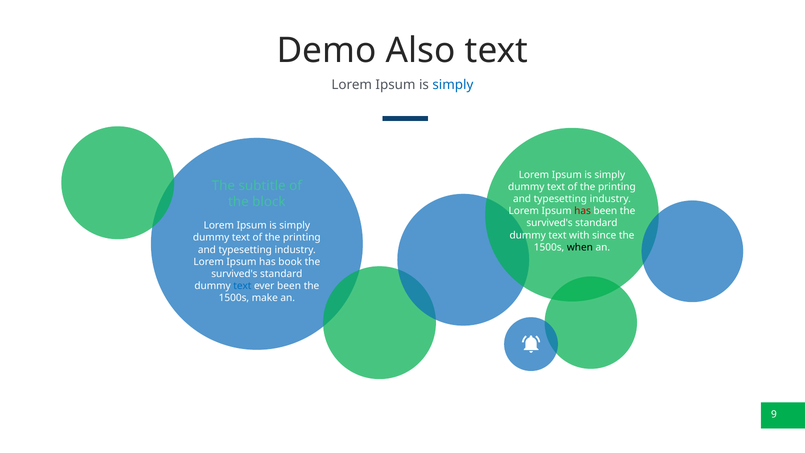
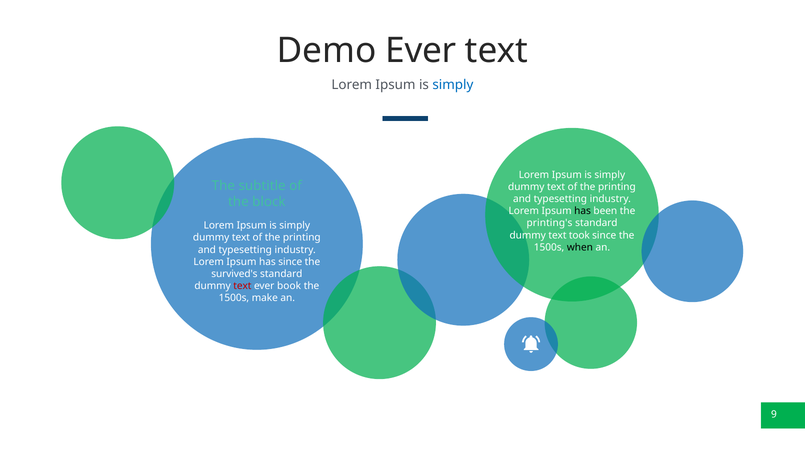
Demo Also: Also -> Ever (421, 51)
has colour: red -> black (583, 211)
survived's: survived's -> printing's (549, 223)
with: with -> took (579, 235)
has book: book -> since (290, 262)
text colour: blue -> red (242, 286)
ever been: been -> book (289, 286)
